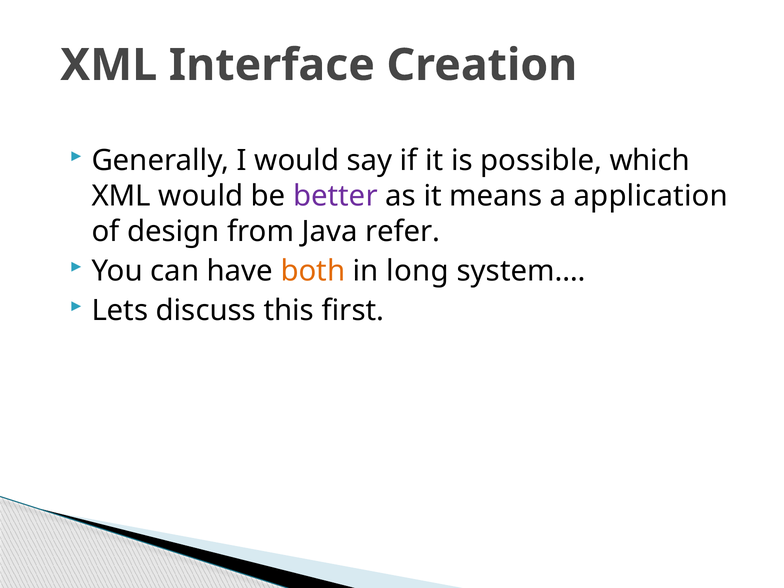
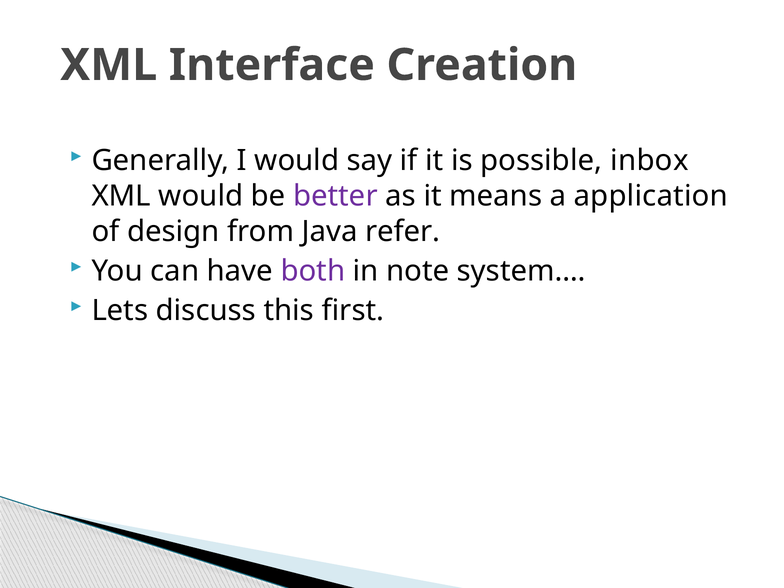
which: which -> inbox (649, 161)
both colour: orange -> purple (313, 271)
long: long -> note (418, 271)
